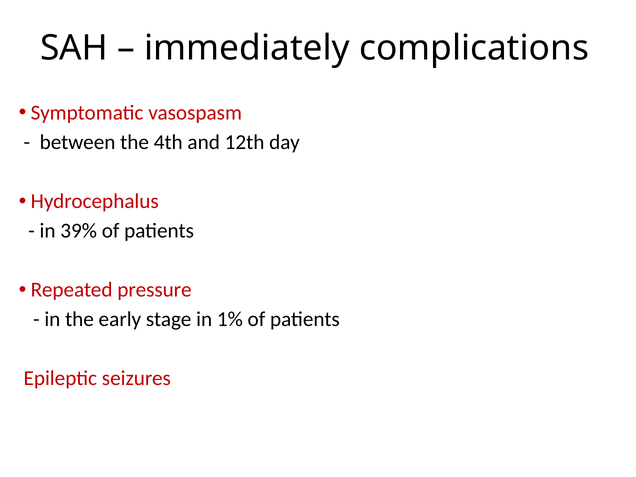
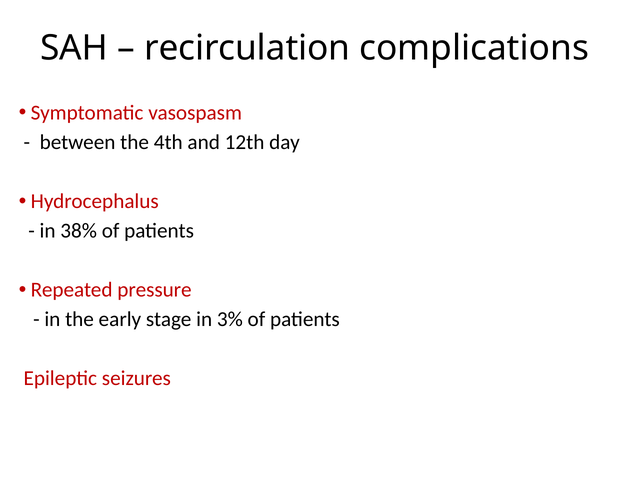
immediately: immediately -> recirculation (247, 48)
39%: 39% -> 38% (79, 231)
1%: 1% -> 3% (230, 319)
